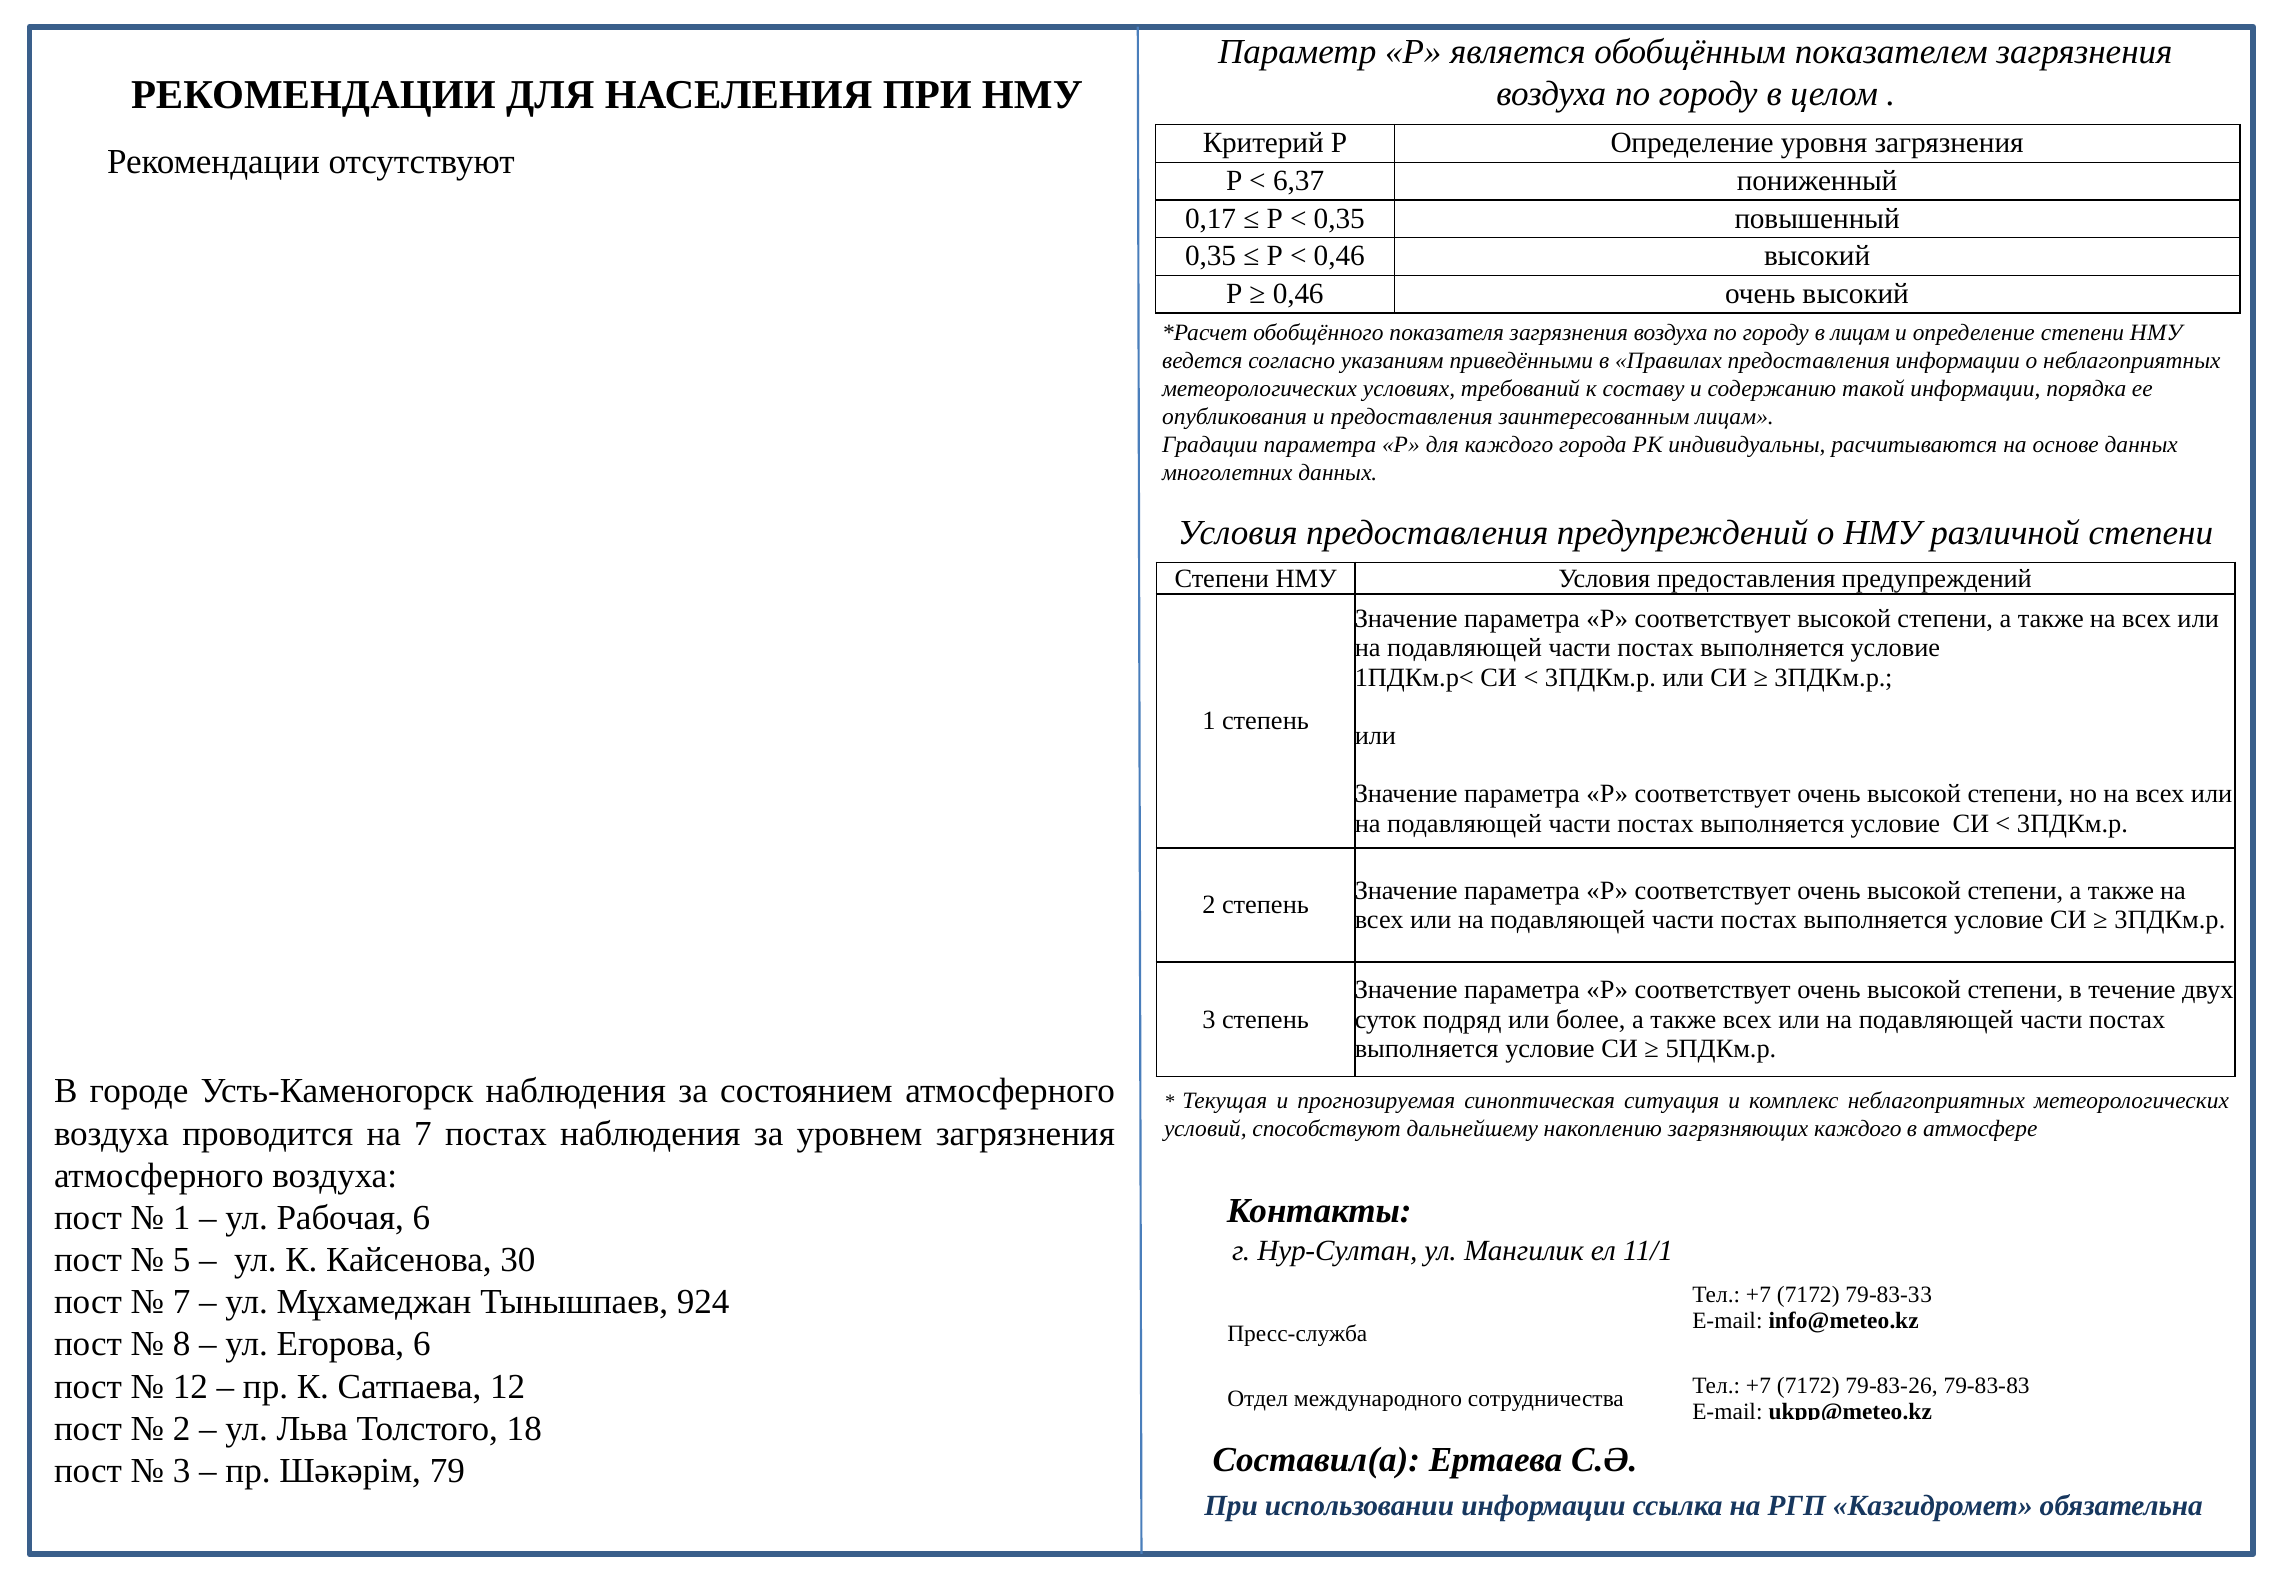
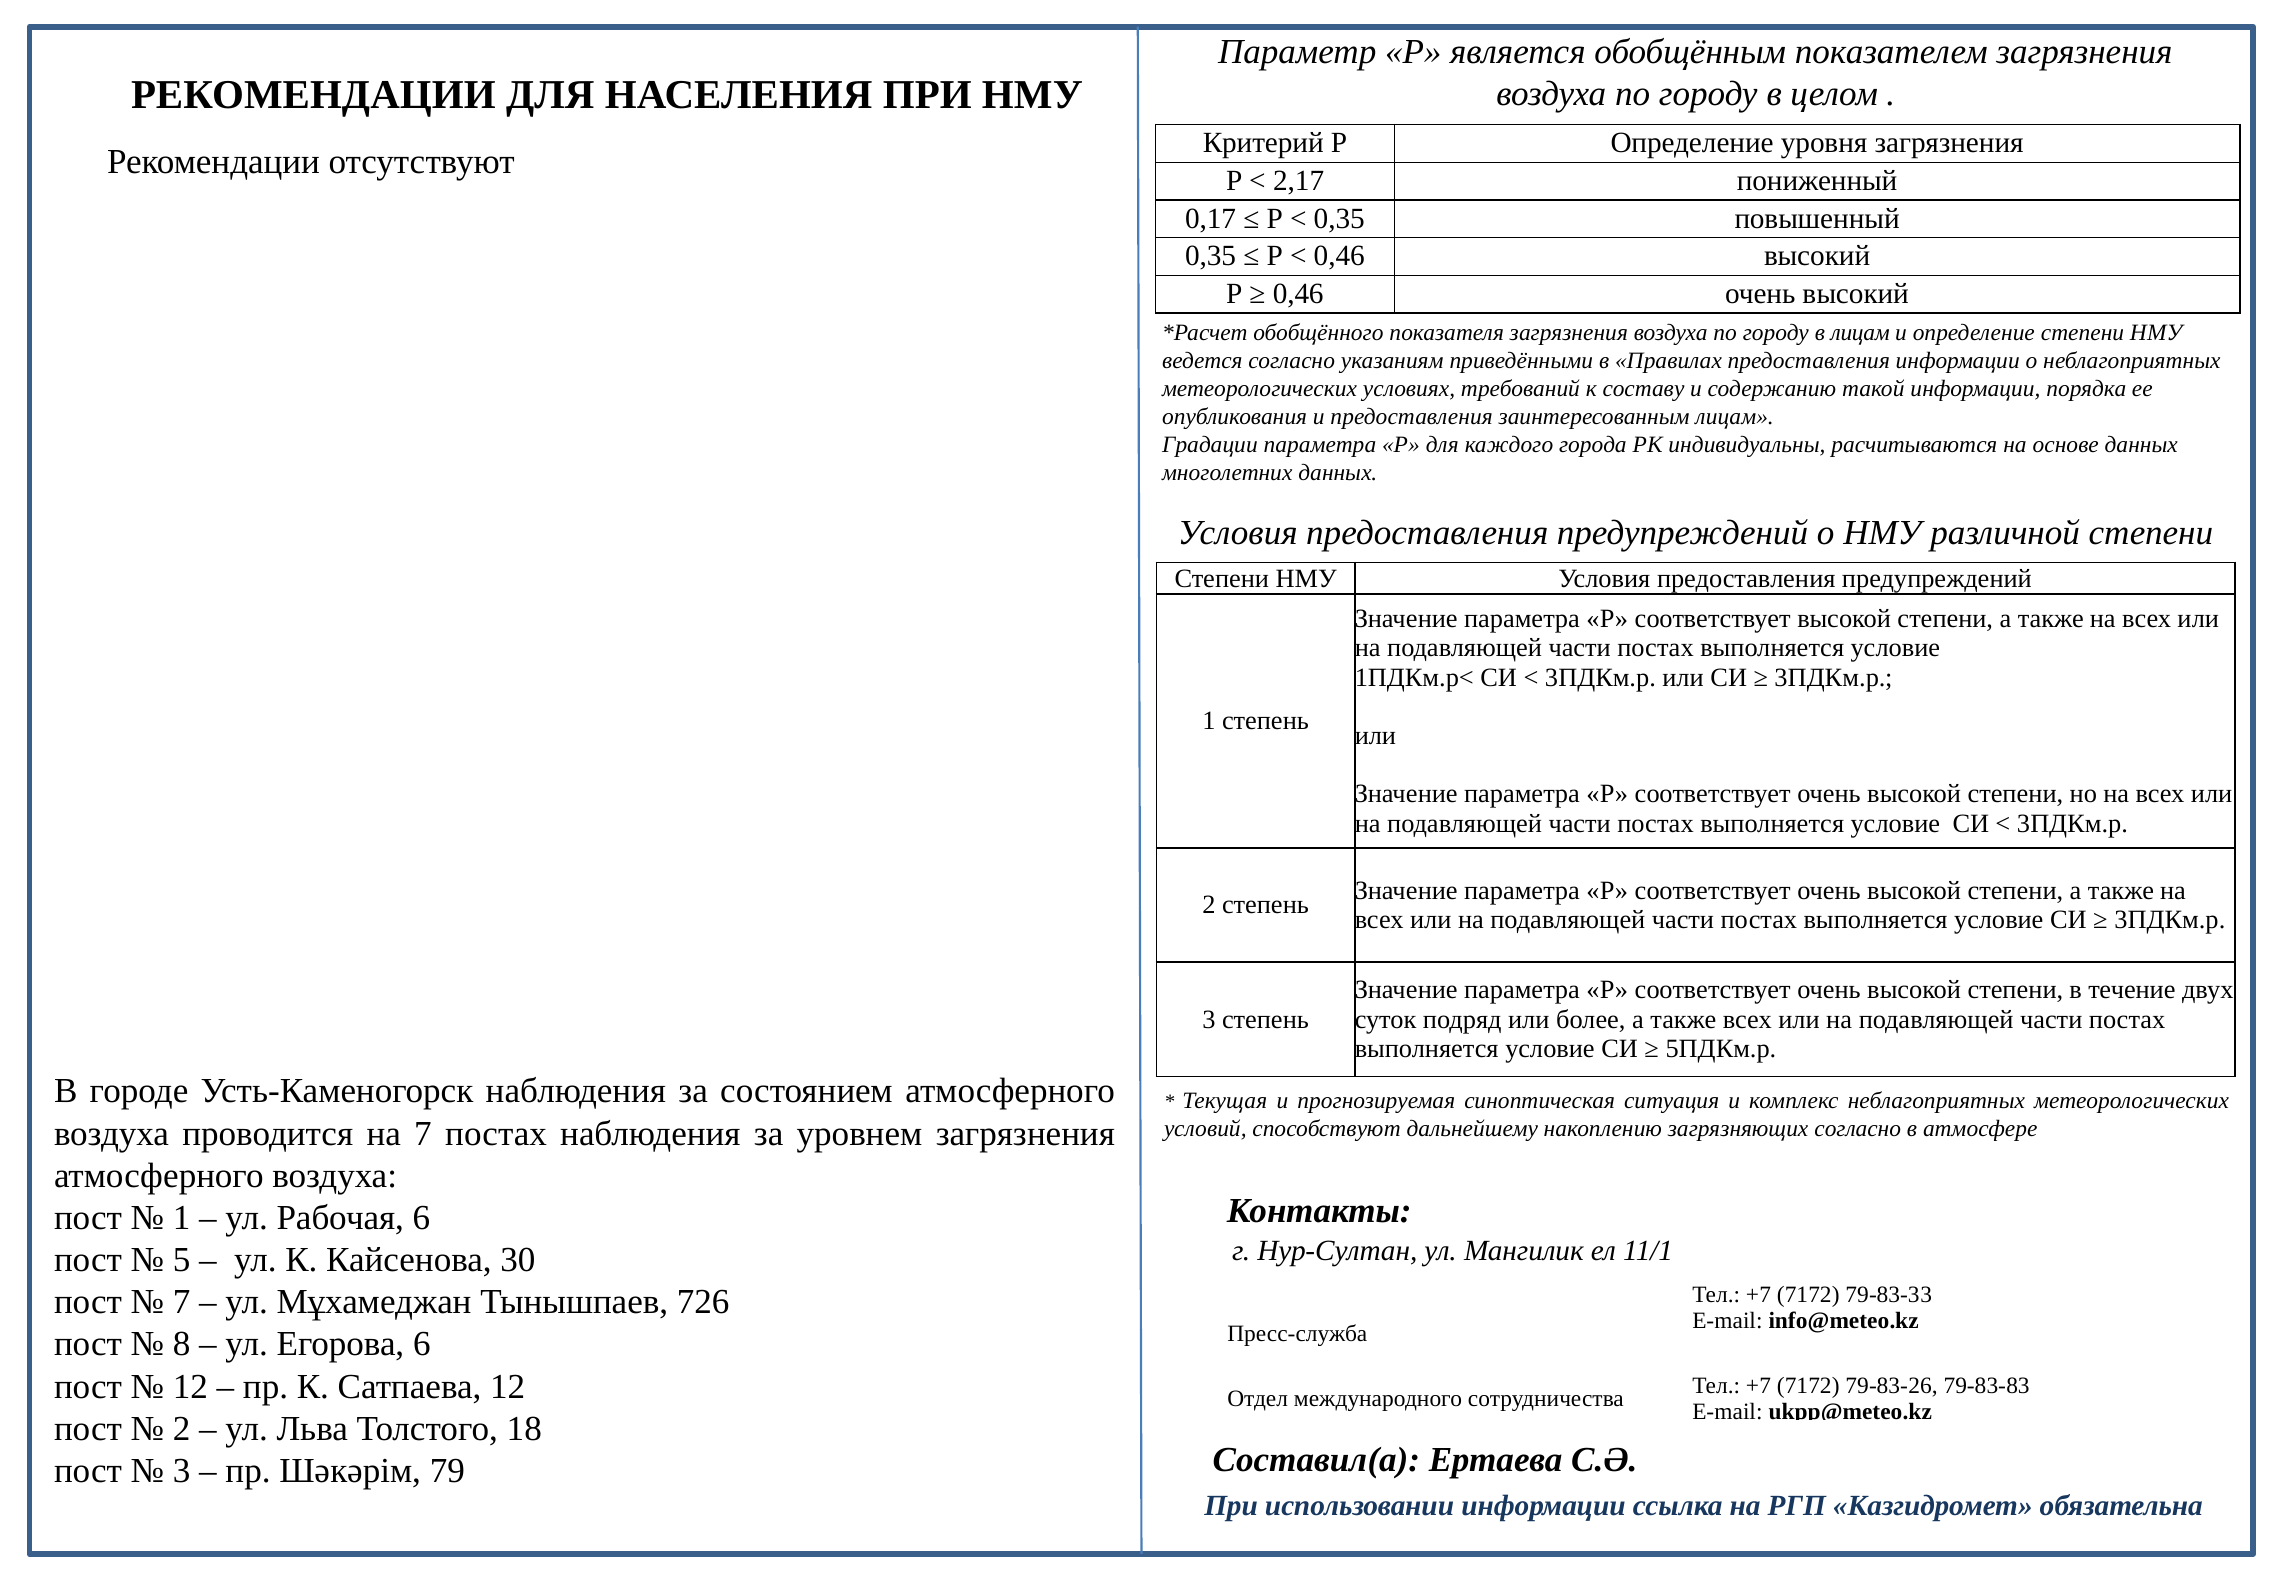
6,37: 6,37 -> 2,17 (1299, 181)
загрязняющих каждого: каждого -> согласно (1858, 1129)
924: 924 -> 726 (703, 1302)
